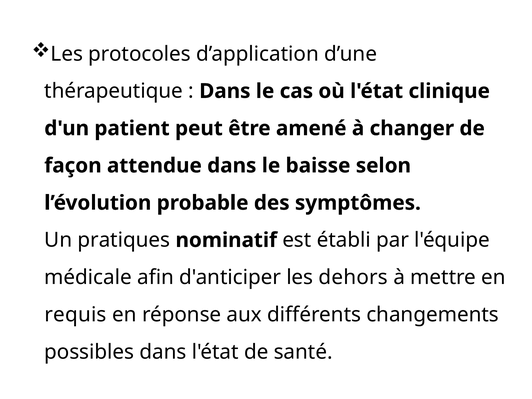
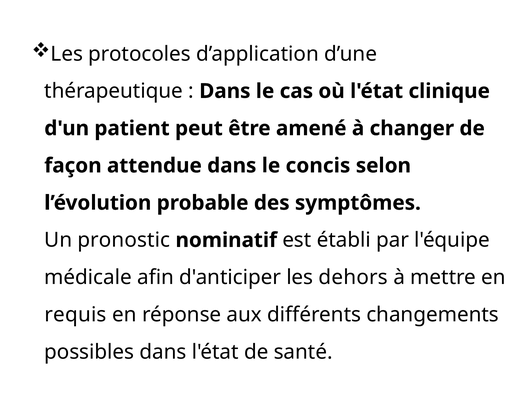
baisse: baisse -> concis (318, 166)
pratiques: pratiques -> pronostic (124, 240)
